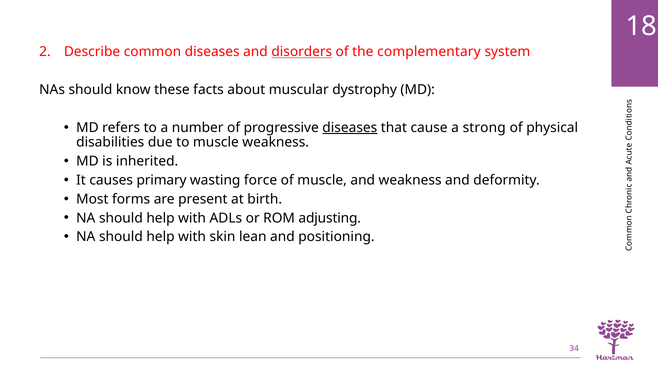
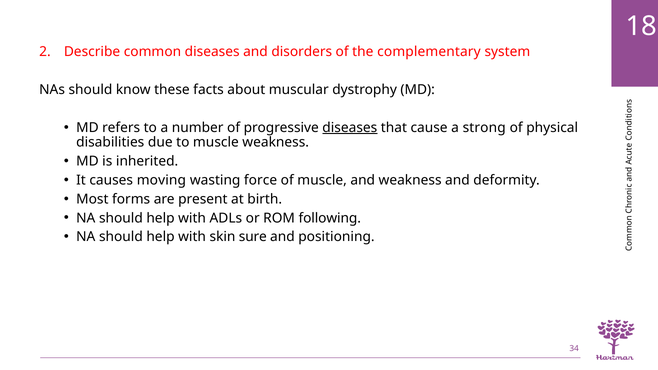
disorders underline: present -> none (302, 52)
primary: primary -> moving (161, 180)
adjusting: adjusting -> following (330, 218)
lean: lean -> sure (253, 237)
